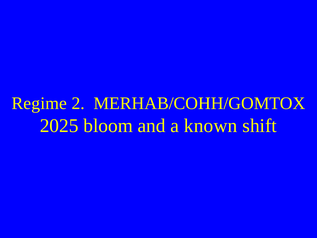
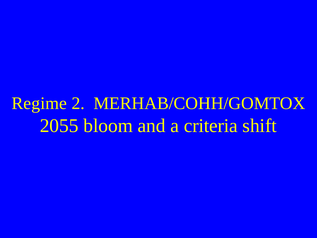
2025: 2025 -> 2055 (59, 125)
known: known -> criteria (211, 125)
